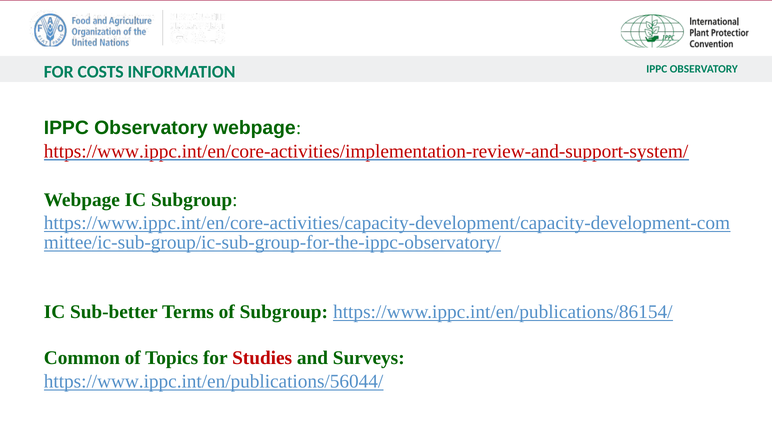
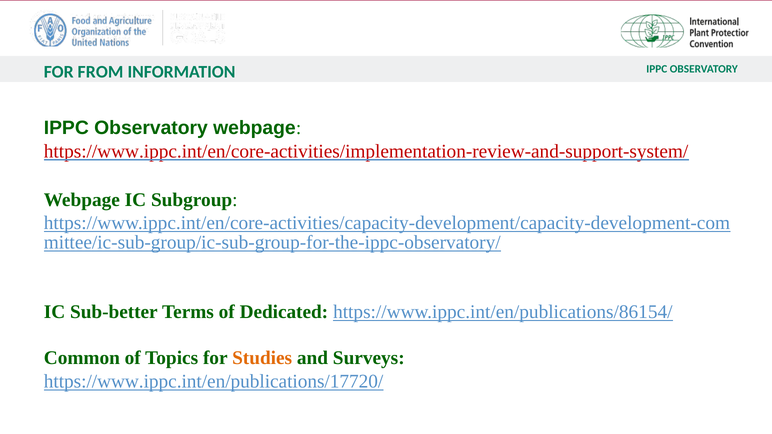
COSTS: COSTS -> FROM (101, 72)
of Subgroup: Subgroup -> Dedicated (284, 312)
Studies colour: red -> orange (262, 358)
https://www.ippc.int/en/publications/56044/: https://www.ippc.int/en/publications/56044/ -> https://www.ippc.int/en/publications/17720/ (214, 381)
